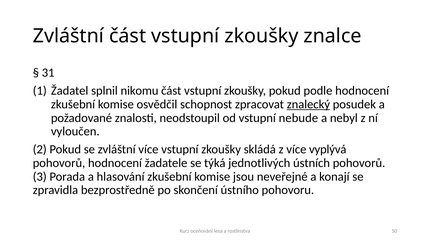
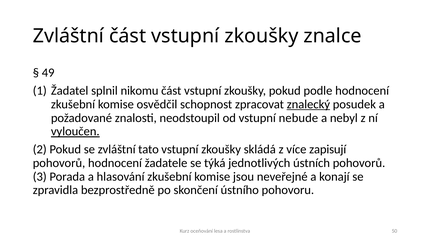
31: 31 -> 49 (48, 73)
vyloučen underline: none -> present (75, 131)
zvláštní více: více -> tato (149, 149)
vyplývá: vyplývá -> zapisují (328, 149)
